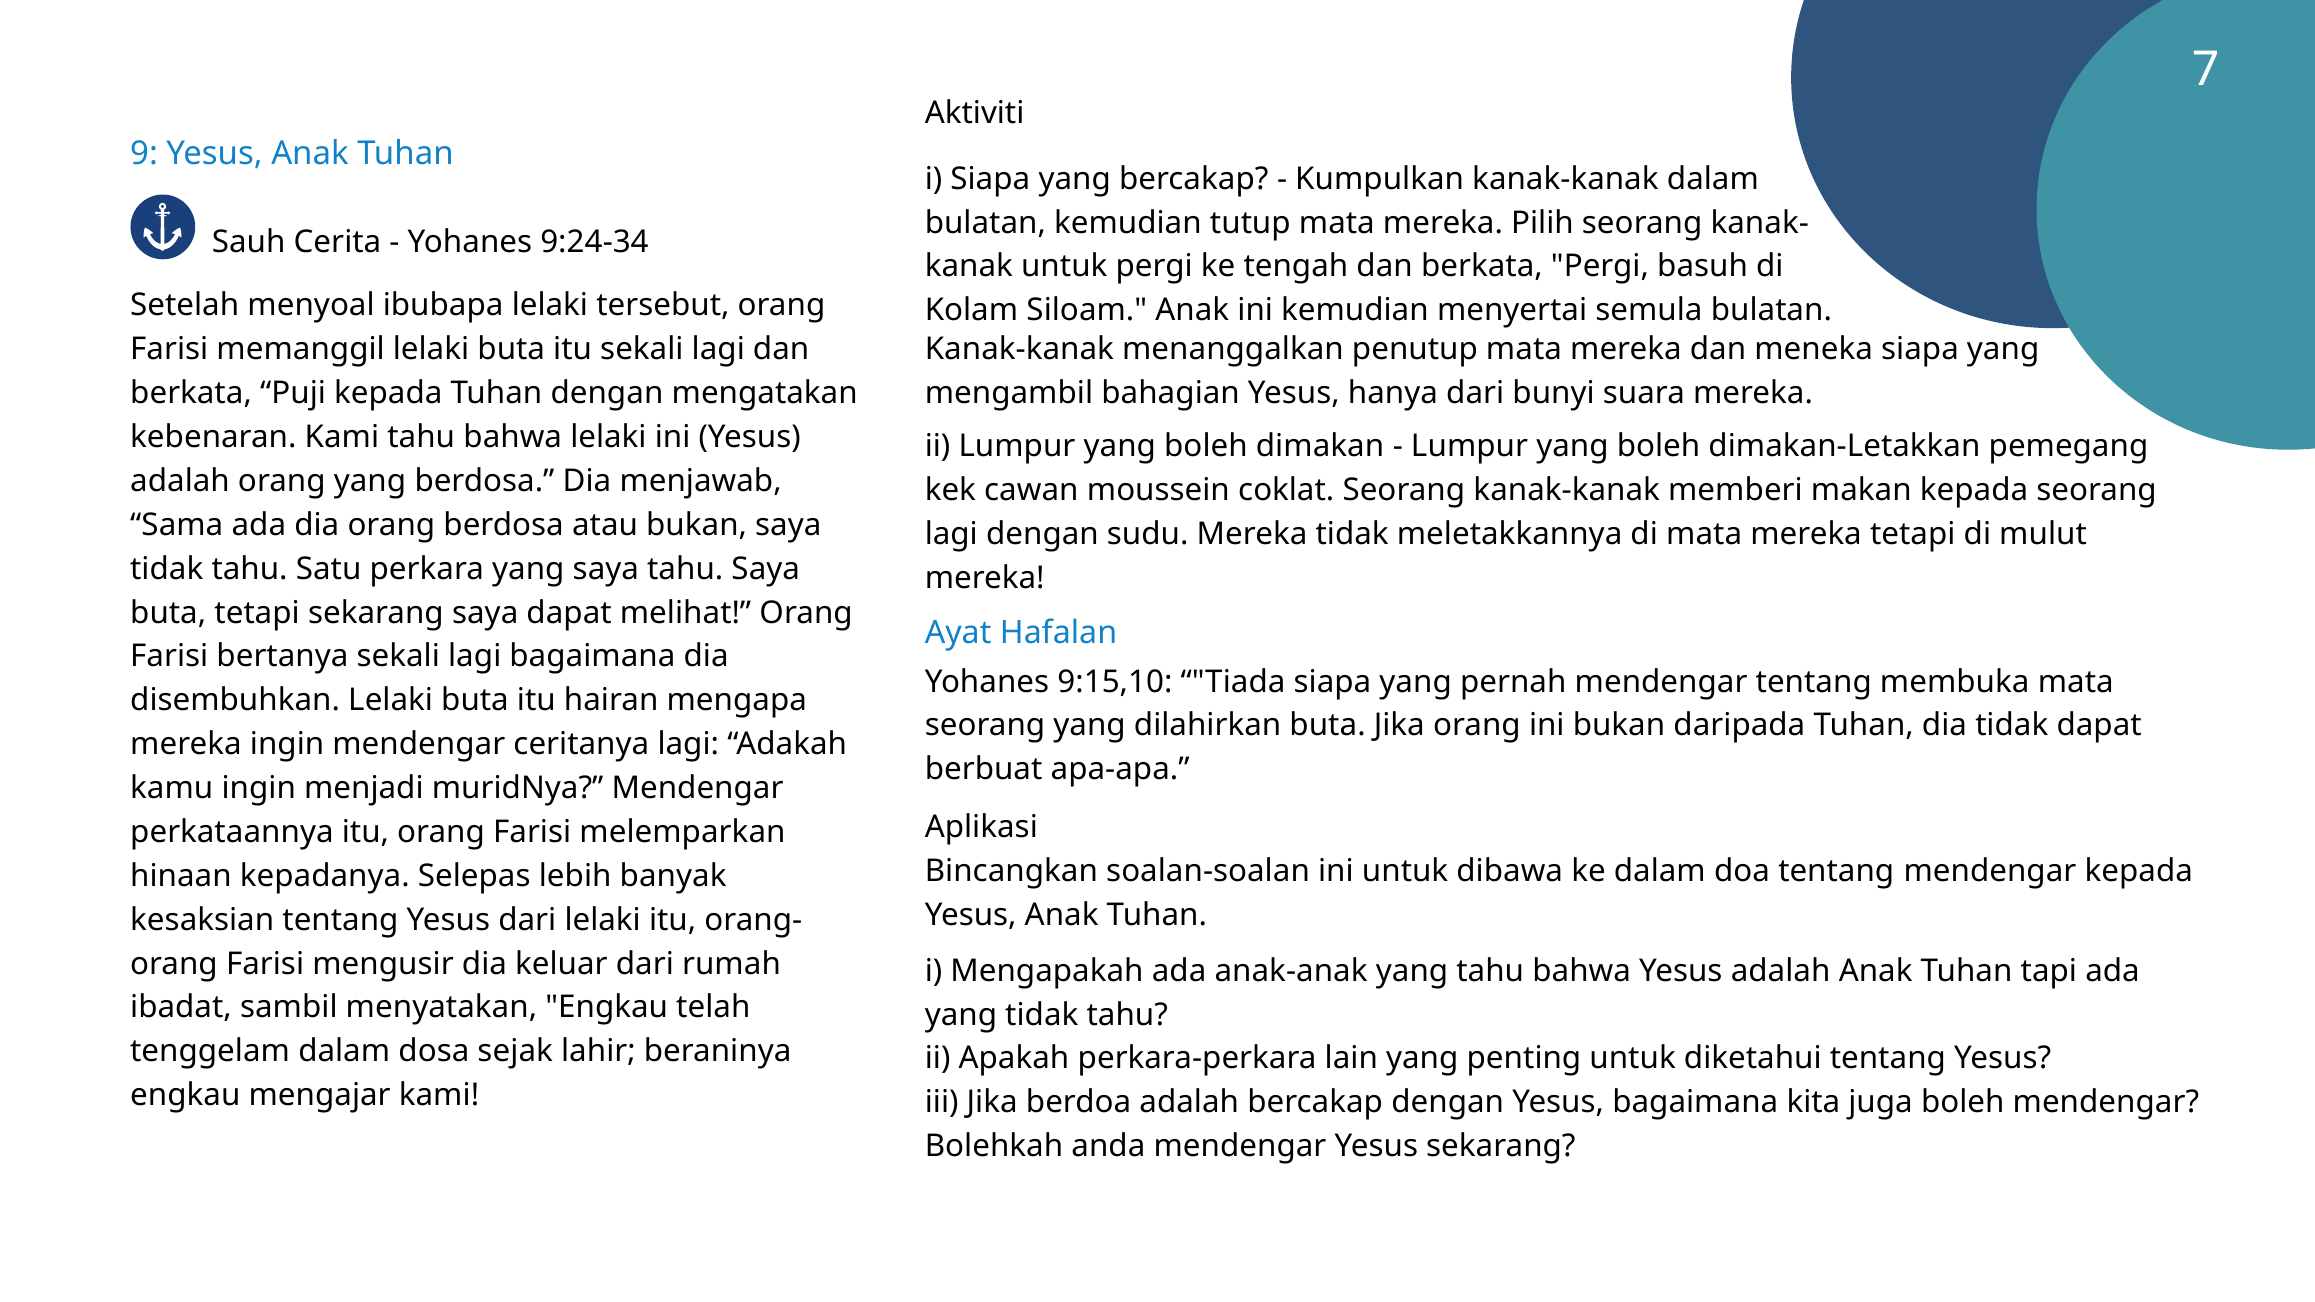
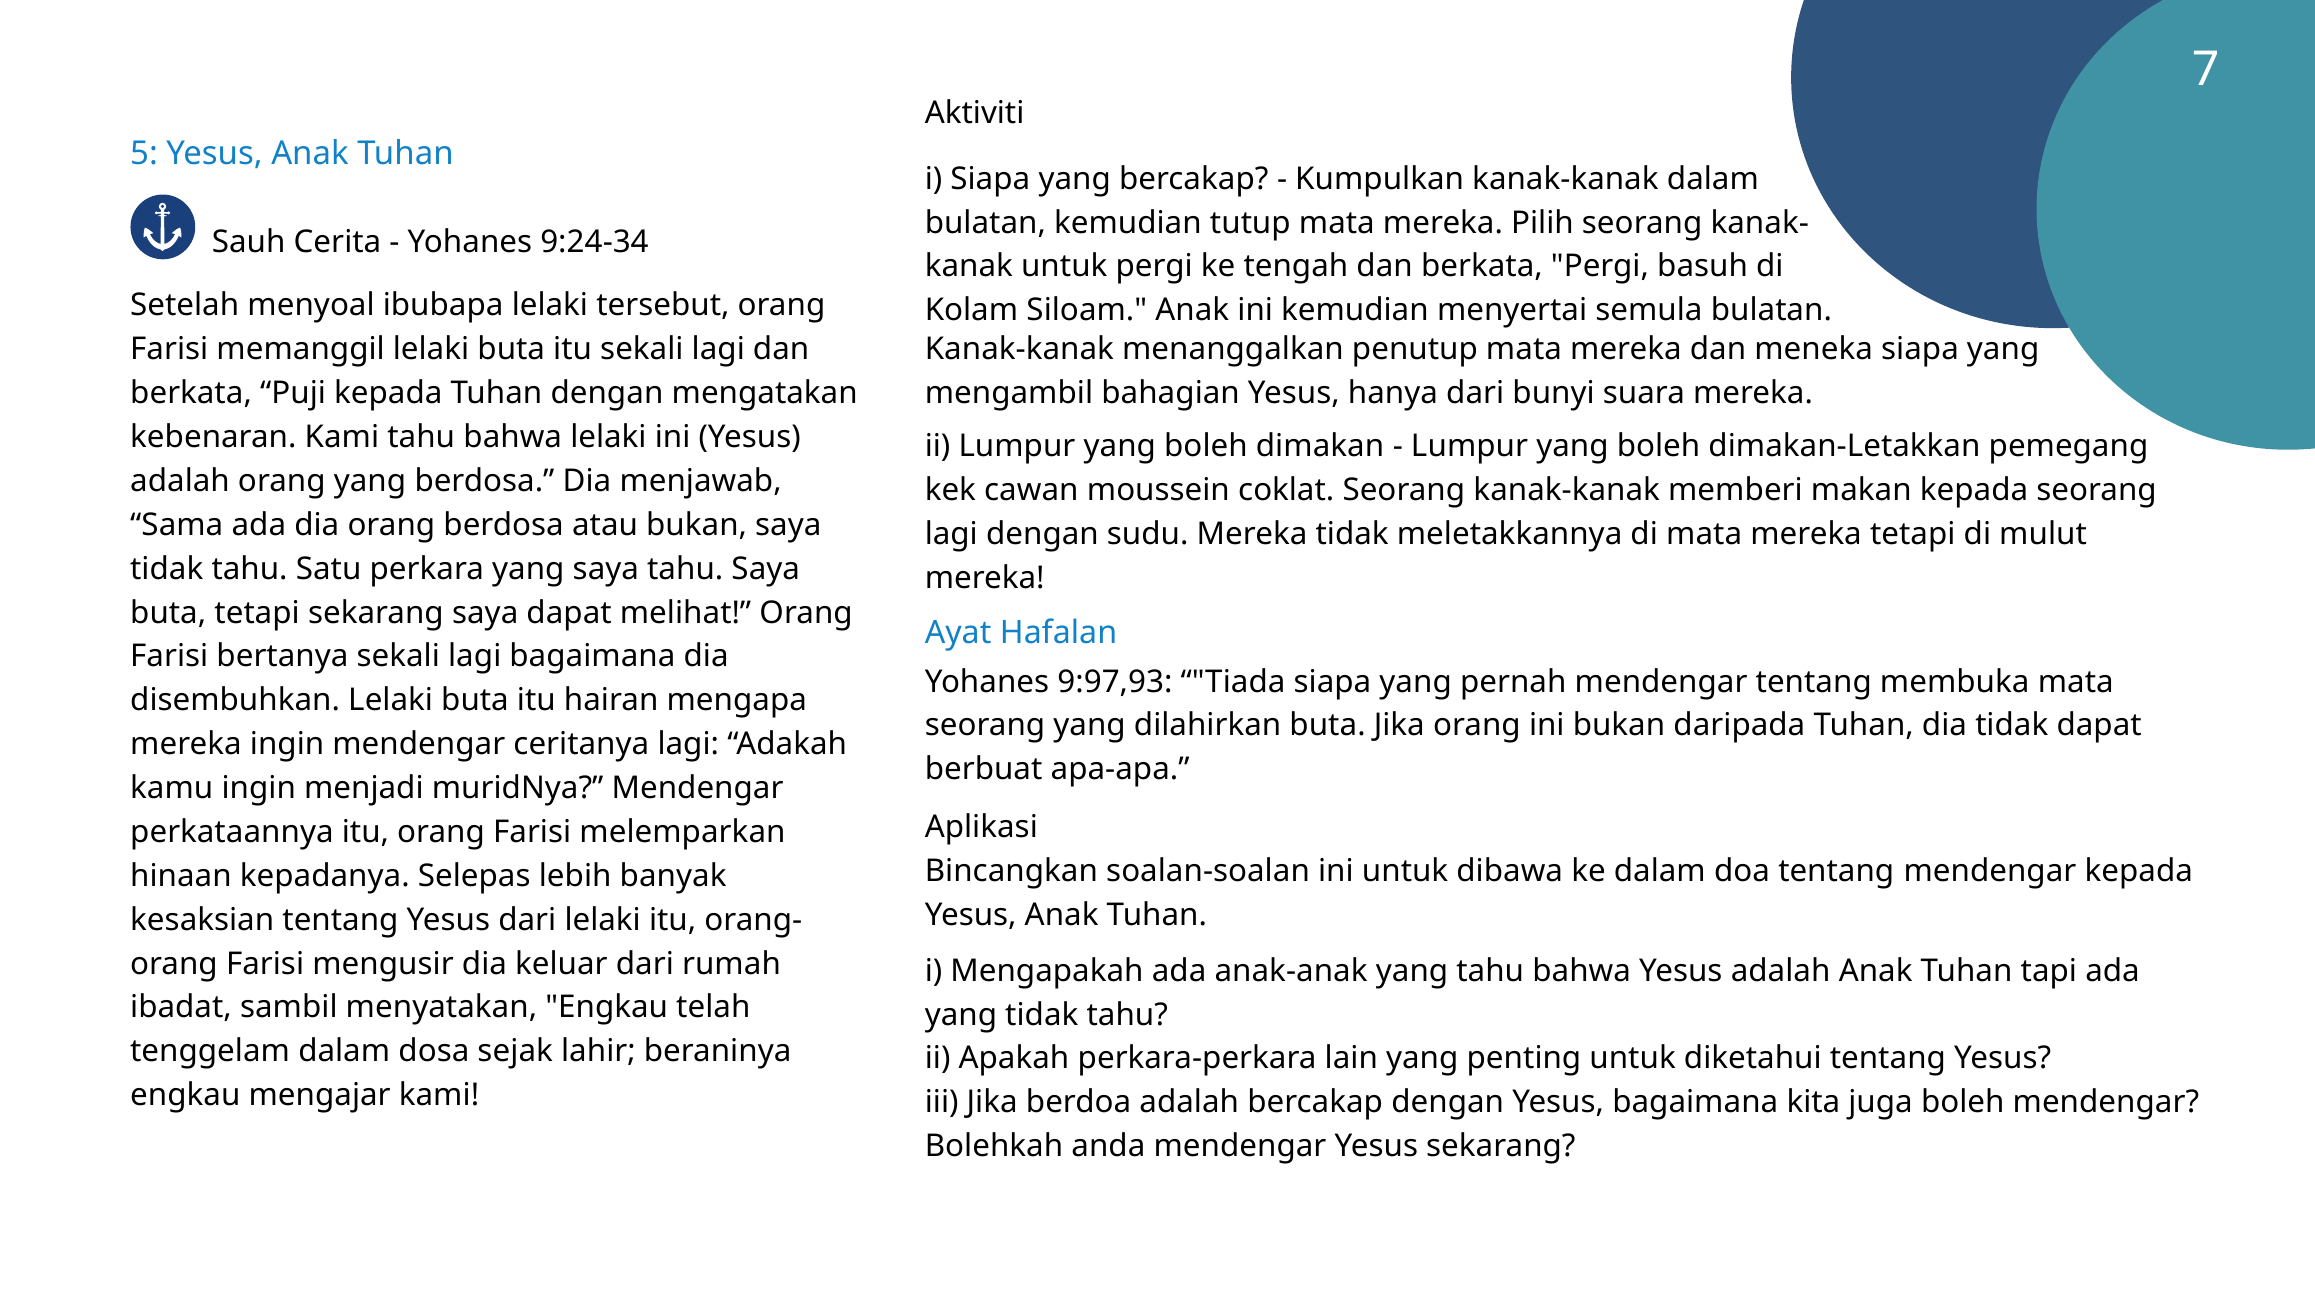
9: 9 -> 5 (144, 154)
9:15,10: 9:15,10 -> 9:97,93 (1115, 682)
